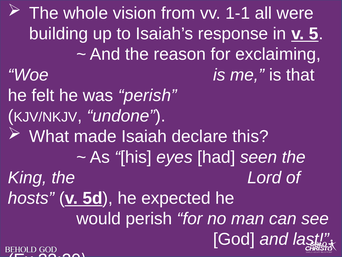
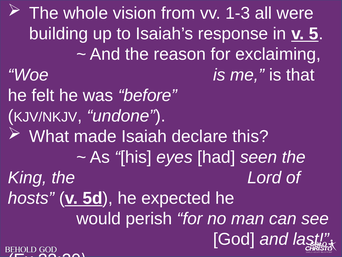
1-1: 1-1 -> 1-3 (238, 13)
was perish: perish -> before (148, 95)
